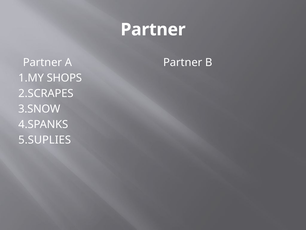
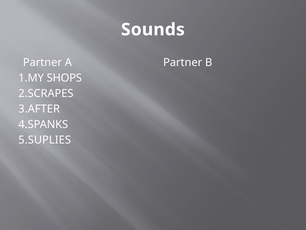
Partner: Partner -> Sounds (153, 30)
3.SNOW: 3.SNOW -> 3.AFTER (39, 109)
